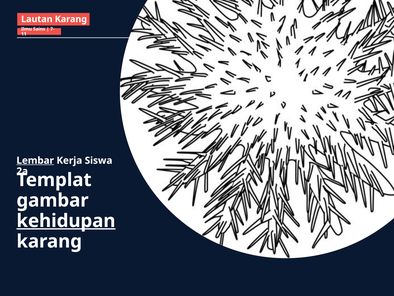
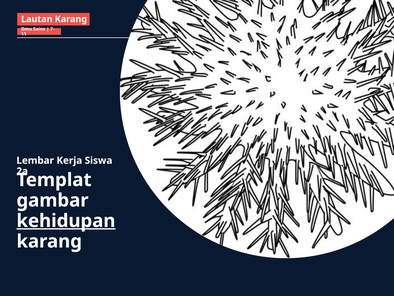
Lembar underline: present -> none (35, 160)
